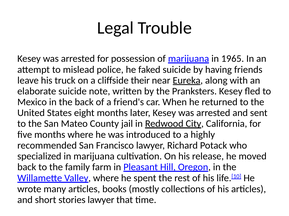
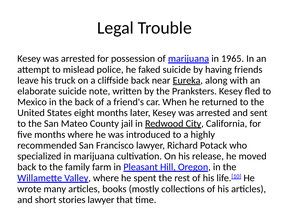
cliffside their: their -> back (140, 81)
